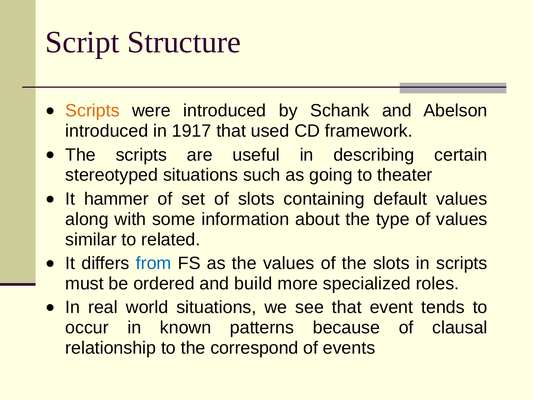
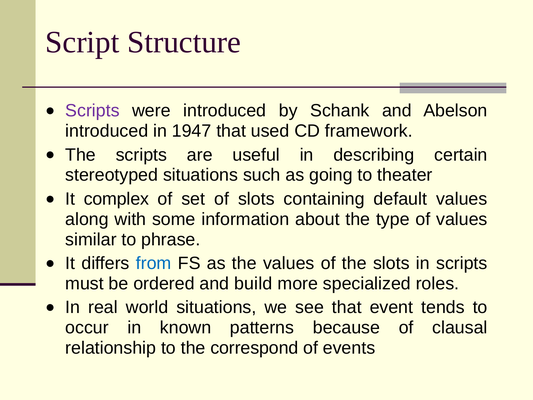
Scripts colour: orange -> purple (92, 111)
1917: 1917 -> 1947 (192, 131)
hammer: hammer -> complex (116, 199)
related: related -> phrase (171, 239)
